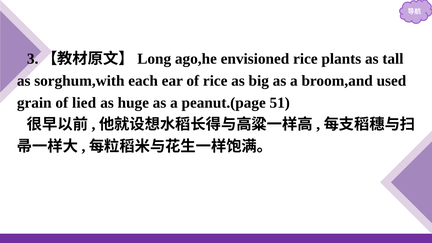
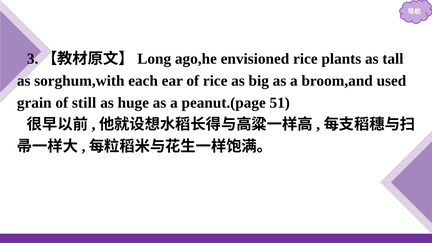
lied: lied -> still (84, 103)
